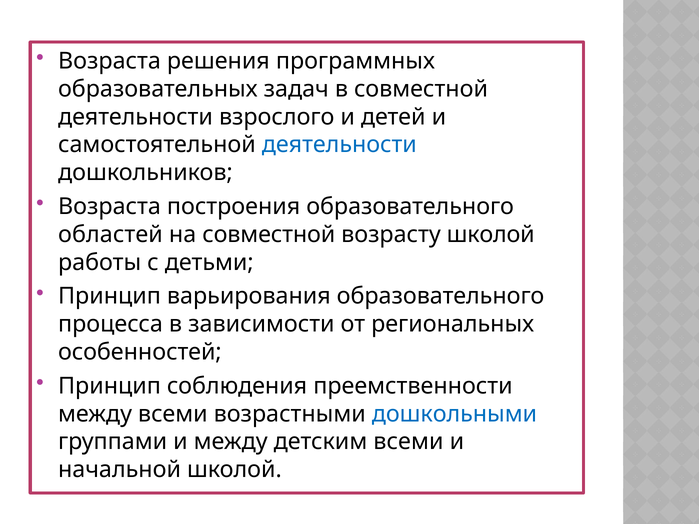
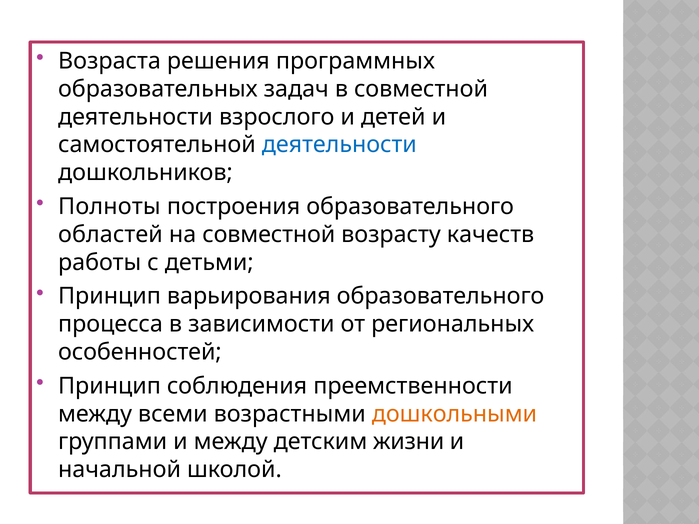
Возраста: Возраста -> Полноты (109, 207)
возрасту школой: школой -> качеств (491, 235)
дошкольными colour: blue -> orange (454, 414)
детским всеми: всеми -> жизни (409, 442)
